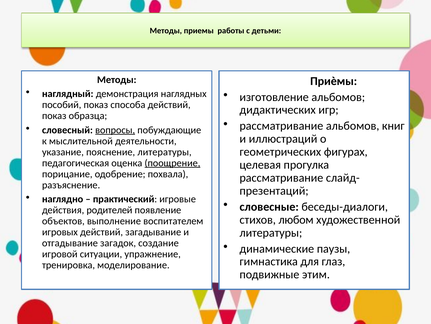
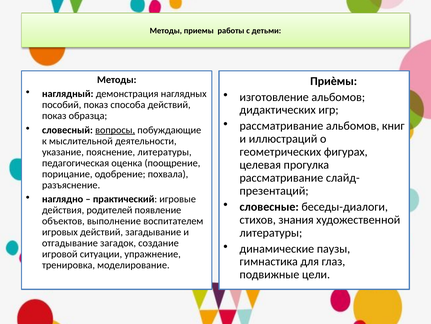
поощрение underline: present -> none (172, 163)
любом: любом -> знания (296, 219)
этим: этим -> цели (316, 274)
